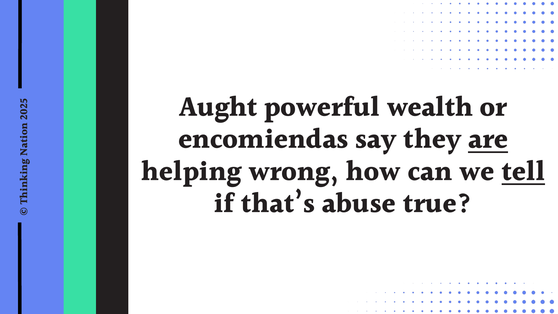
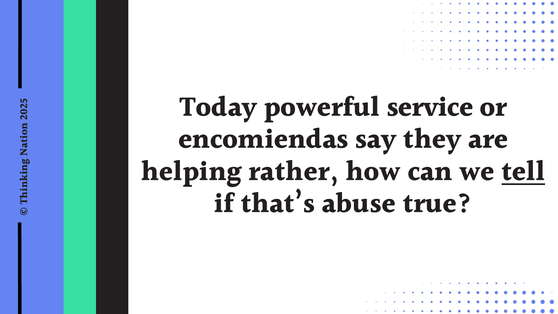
Aught: Aught -> Today (218, 108)
wealth: wealth -> service (430, 108)
are underline: present -> none (488, 140)
wrong: wrong -> rather (294, 172)
